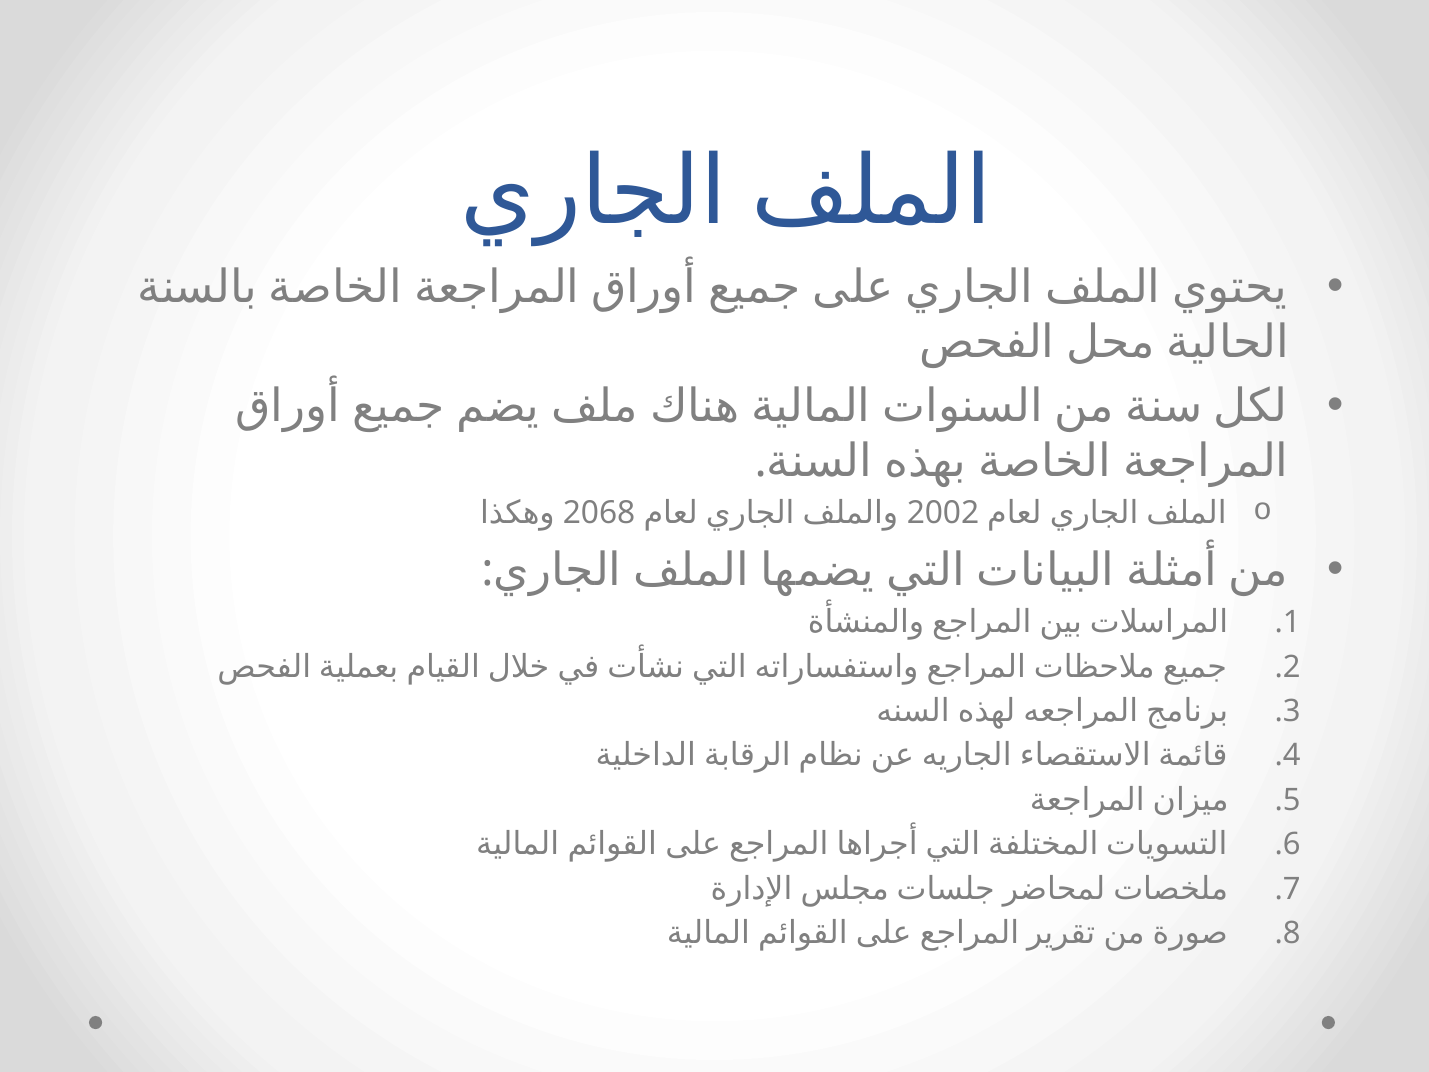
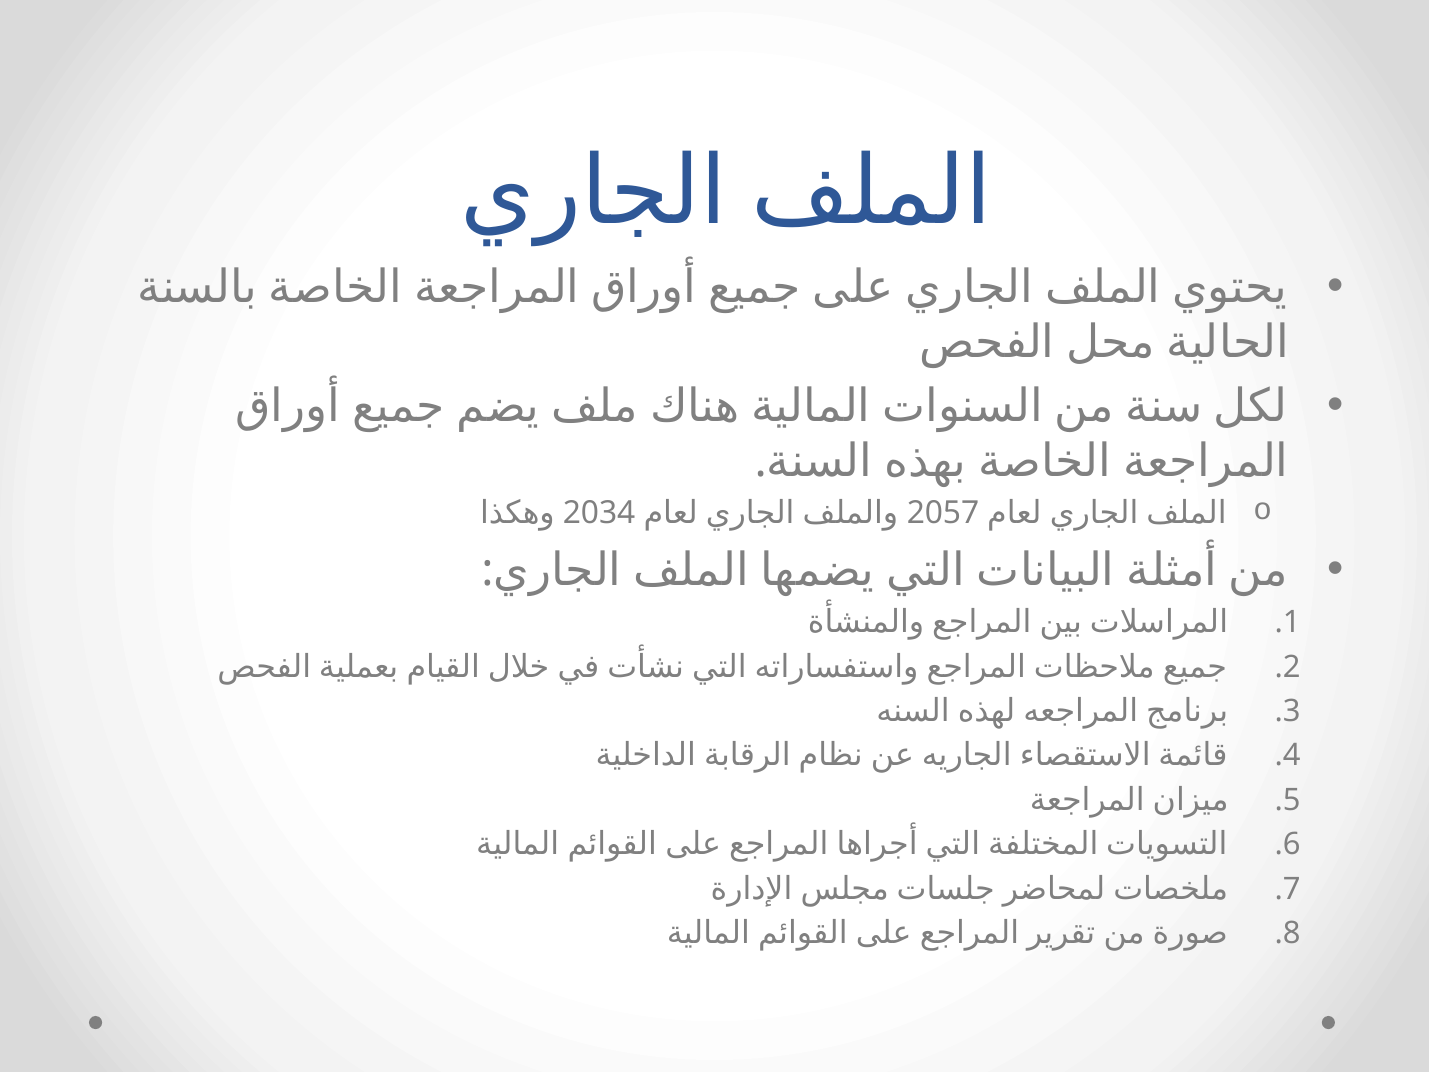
2068: 2068 -> 2034 (599, 513)
2002: 2002 -> 2057 (943, 513)
